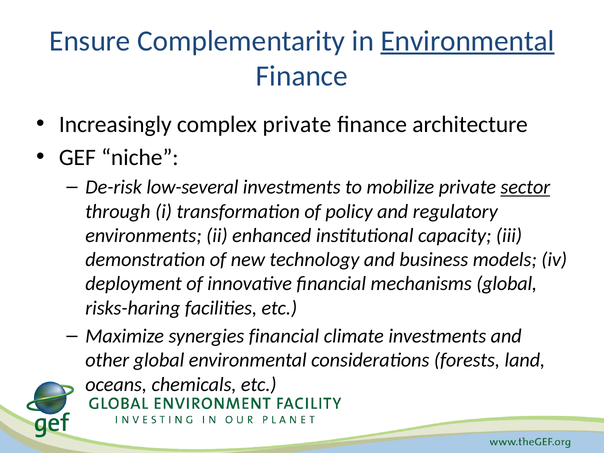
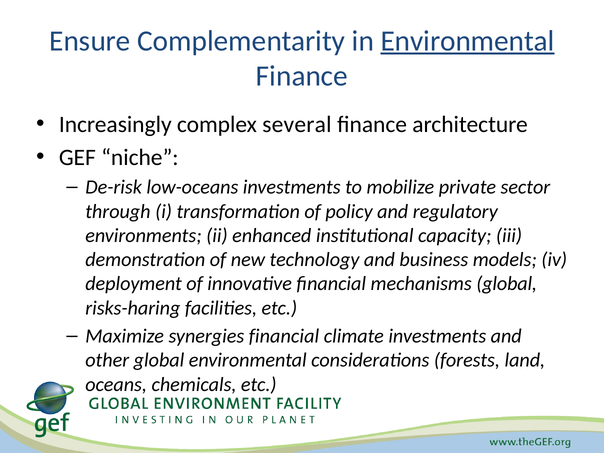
complex private: private -> several (297, 124)
low-several: low-several -> low-oceans (192, 187)
sector underline: present -> none (525, 187)
